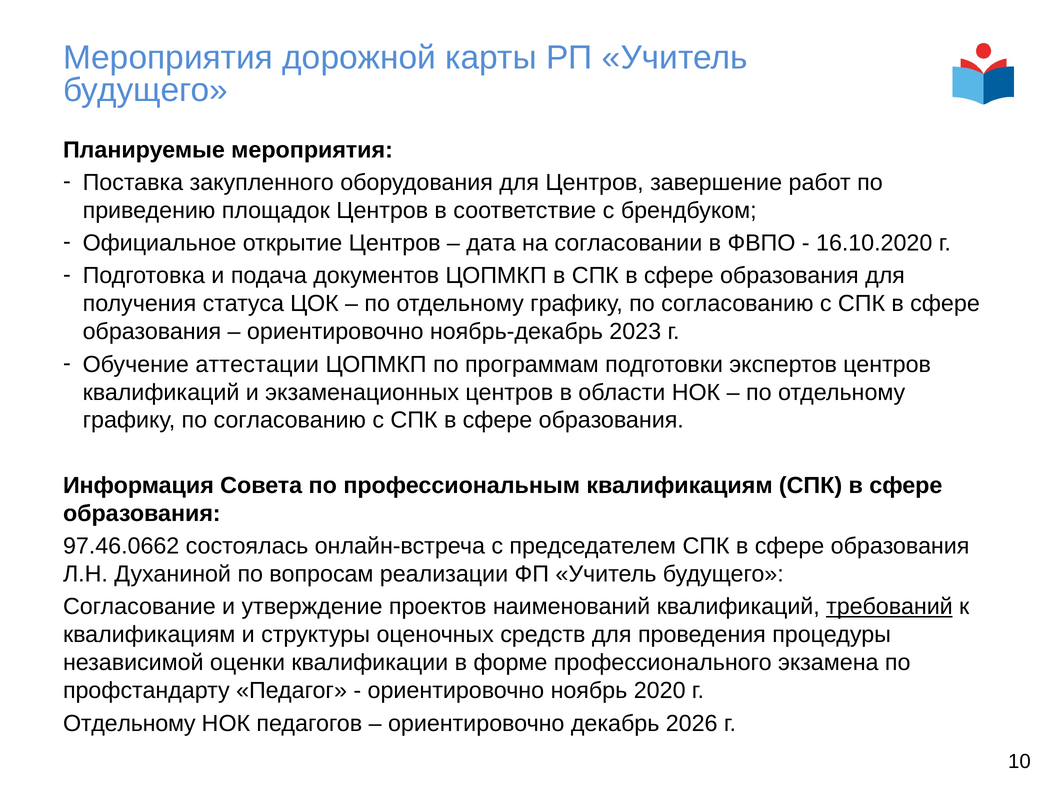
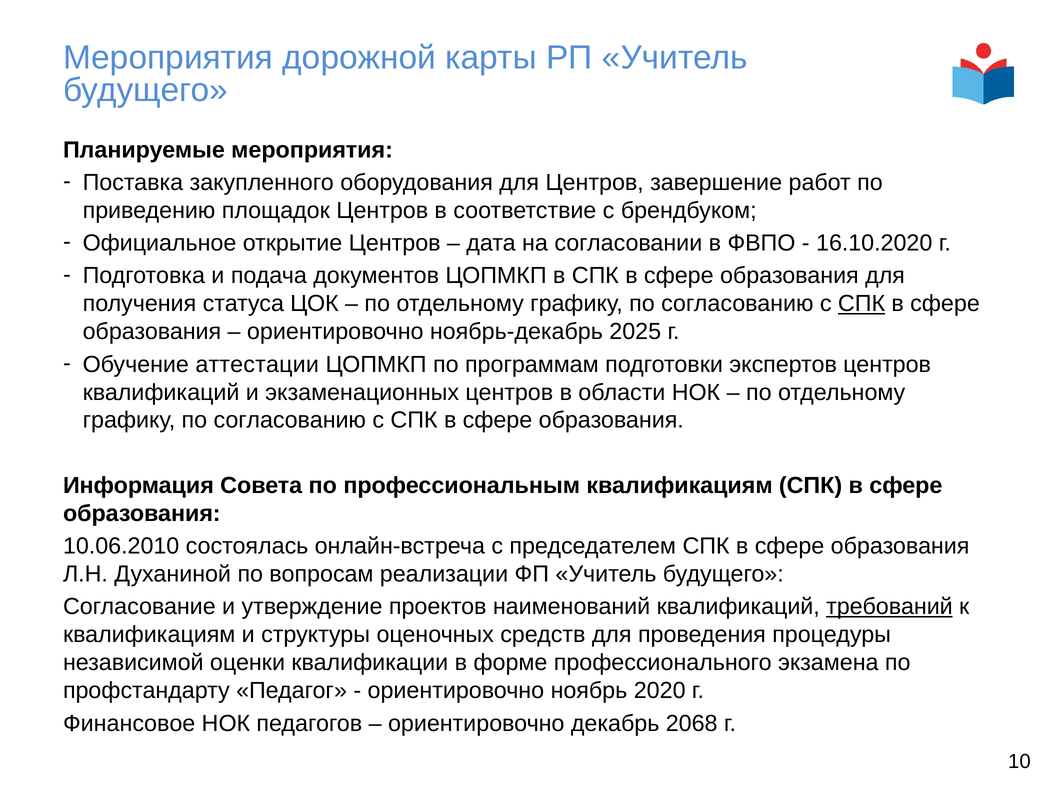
СПК underline: none -> present (862, 304)
2023: 2023 -> 2025 (635, 332)
97.46.0662: 97.46.0662 -> 10.06.2010 (121, 547)
Отдельному: Отдельному -> Финансовое (129, 724)
2026: 2026 -> 2068 (692, 724)
